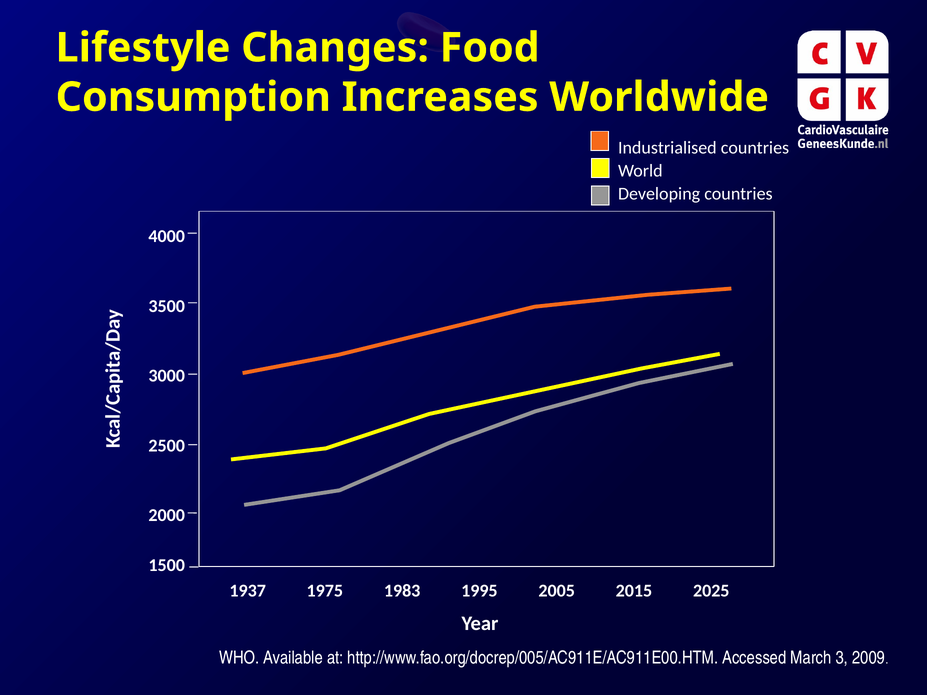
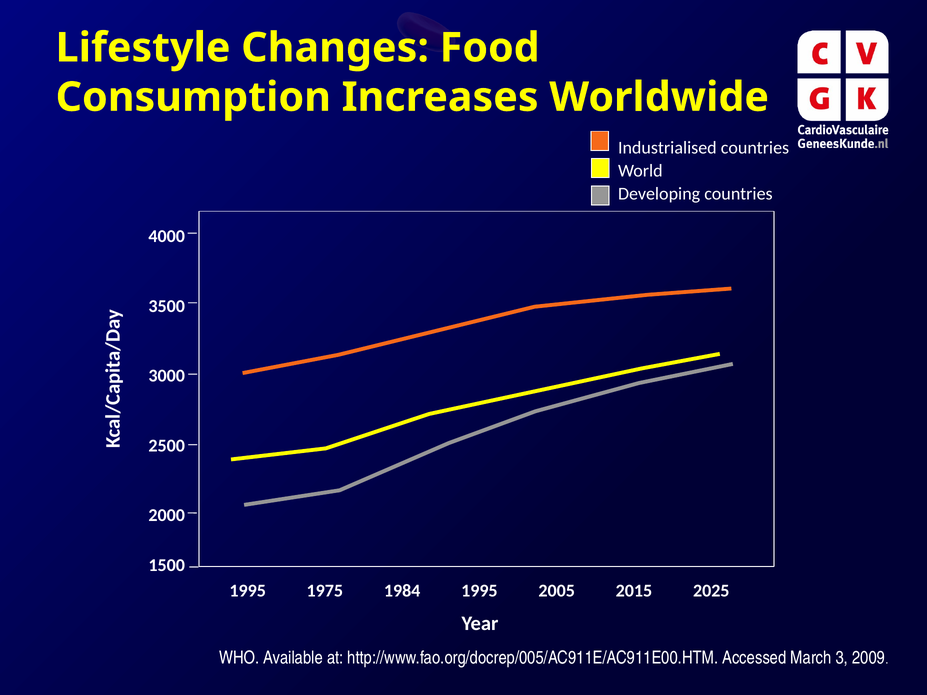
1937: 1937 -> 1995 (248, 591)
1983: 1983 -> 1984 (402, 591)
